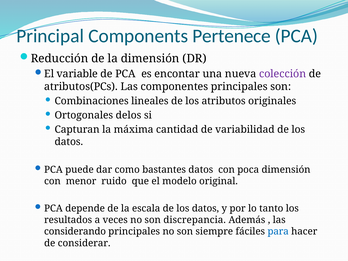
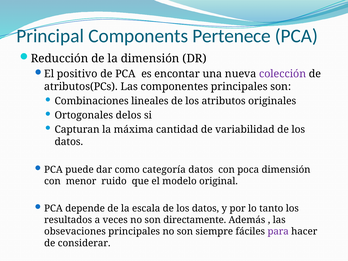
variable: variable -> positivo (77, 74)
bastantes: bastantes -> categoría (164, 170)
discrepancia: discrepancia -> directamente (195, 220)
considerando: considerando -> obsevaciones (75, 232)
para colour: blue -> purple (278, 232)
